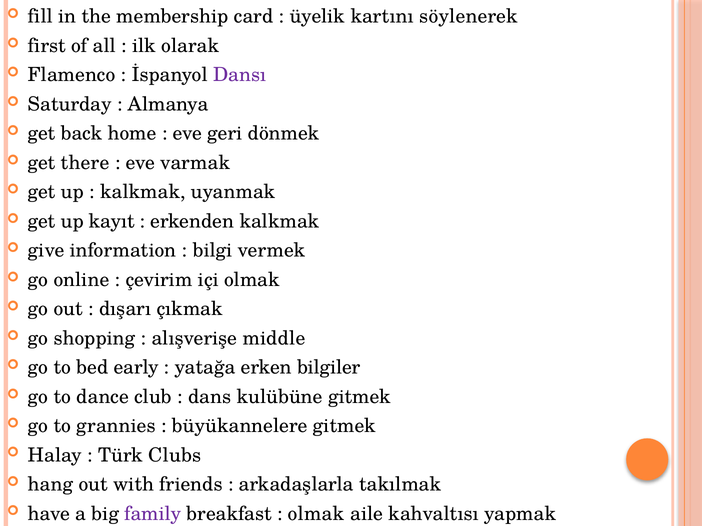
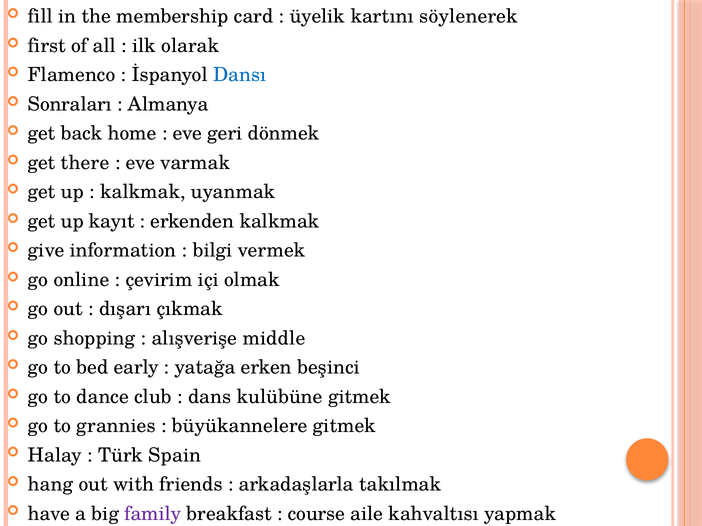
Dansı colour: purple -> blue (240, 75)
Saturday: Saturday -> Sonraları (70, 104)
bilgiler: bilgiler -> beşinci (329, 368)
Clubs: Clubs -> Spain (175, 456)
olmak: olmak -> course (316, 514)
